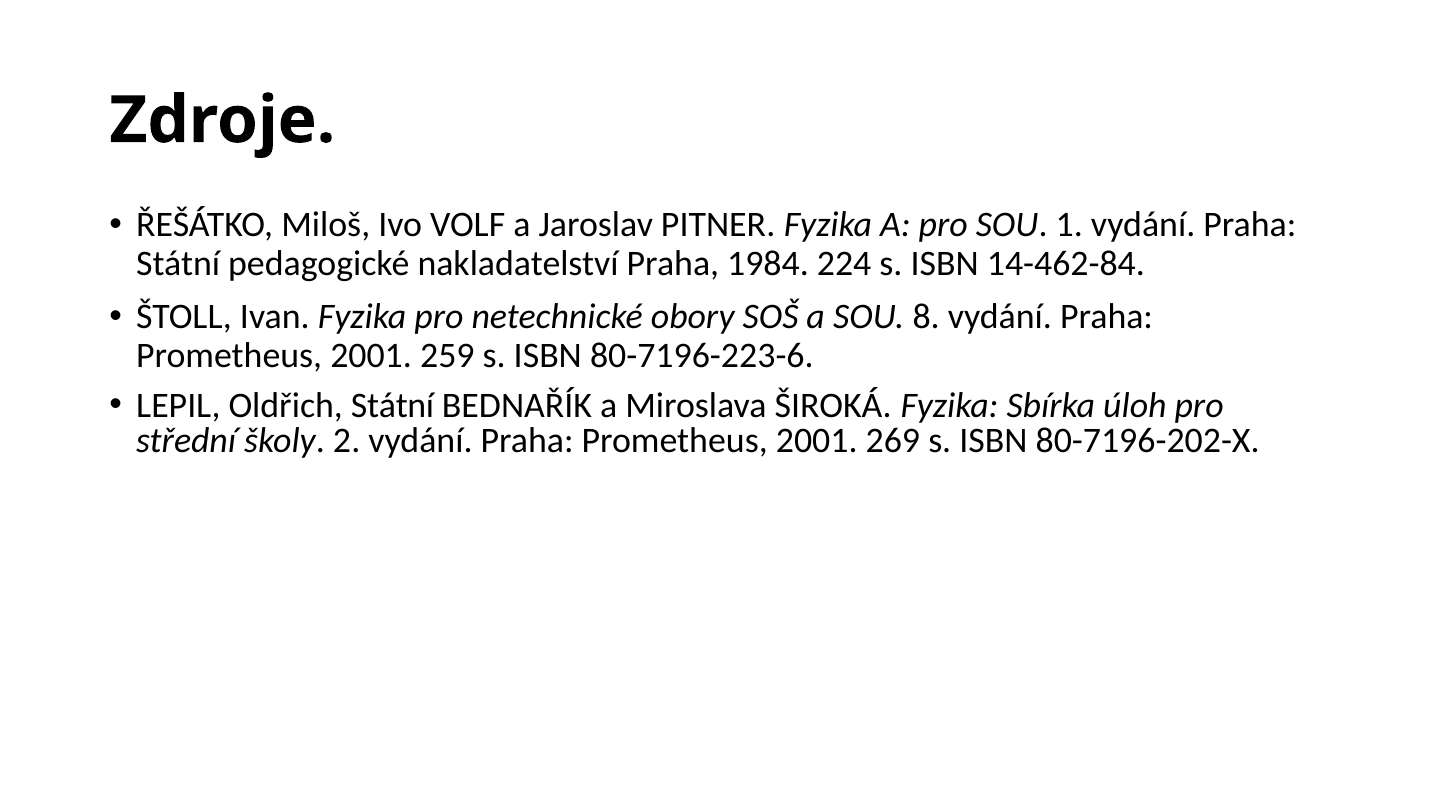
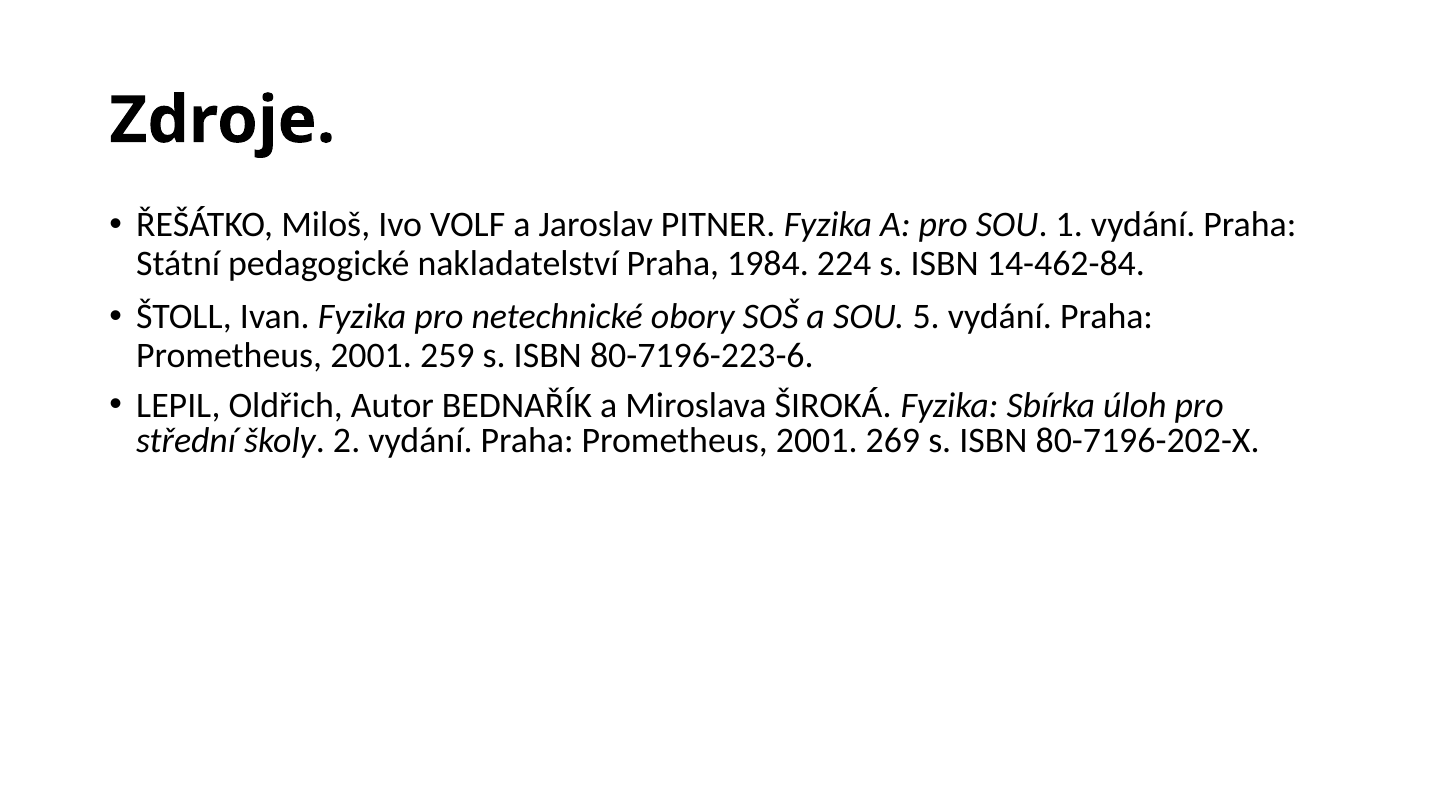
8: 8 -> 5 (926, 317)
Oldřich Státní: Státní -> Autor (392, 406)
